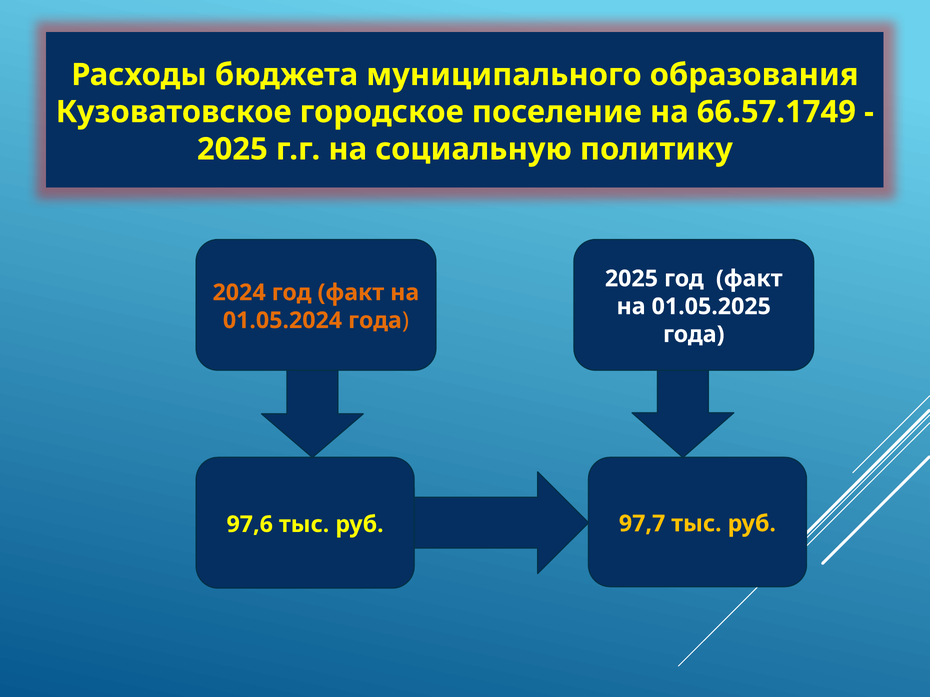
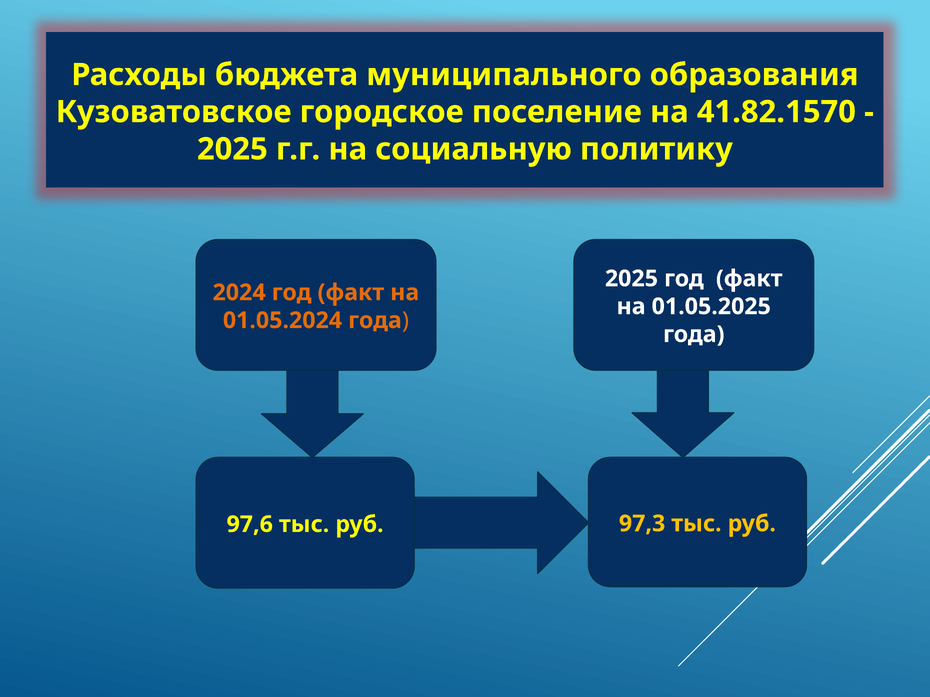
66.57.1749: 66.57.1749 -> 41.82.1570 (776, 112)
97,7: 97,7 -> 97,3 (642, 524)
